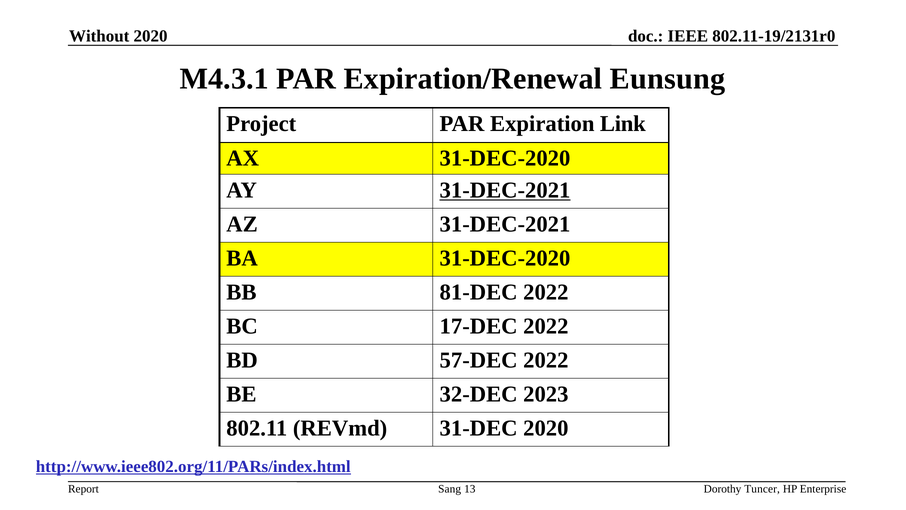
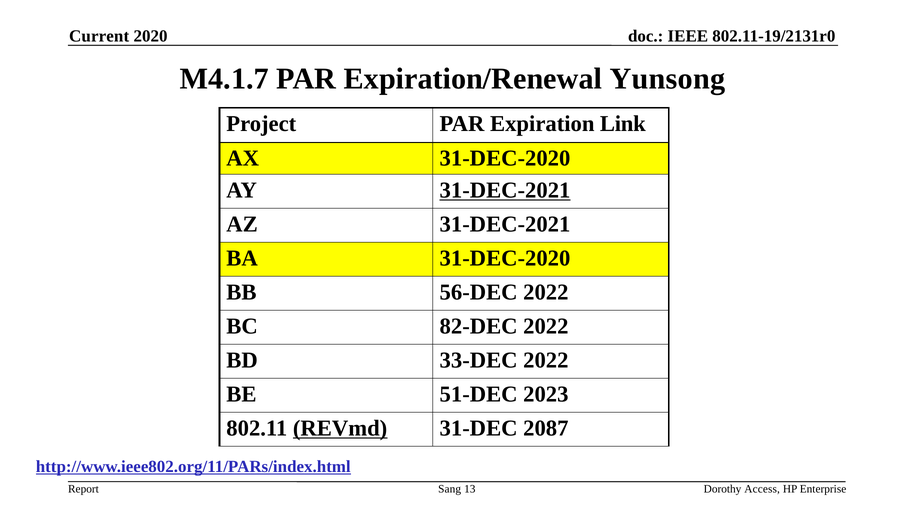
Without: Without -> Current (99, 36)
M4.3.1: M4.3.1 -> M4.1.7 (224, 79)
Eunsung: Eunsung -> Yunsong (667, 79)
81-DEC: 81-DEC -> 56-DEC (479, 292)
17-DEC: 17-DEC -> 82-DEC (479, 326)
57-DEC: 57-DEC -> 33-DEC (479, 360)
32-DEC: 32-DEC -> 51-DEC (479, 394)
REVmd underline: none -> present (340, 428)
31-DEC 2020: 2020 -> 2087 (546, 428)
Tuncer: Tuncer -> Access (762, 489)
